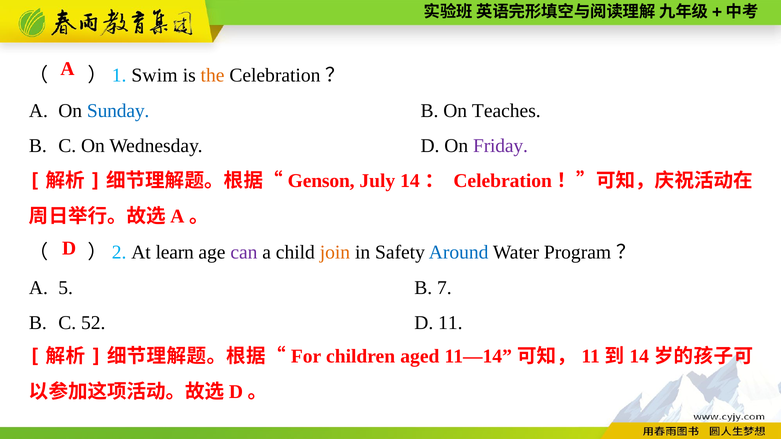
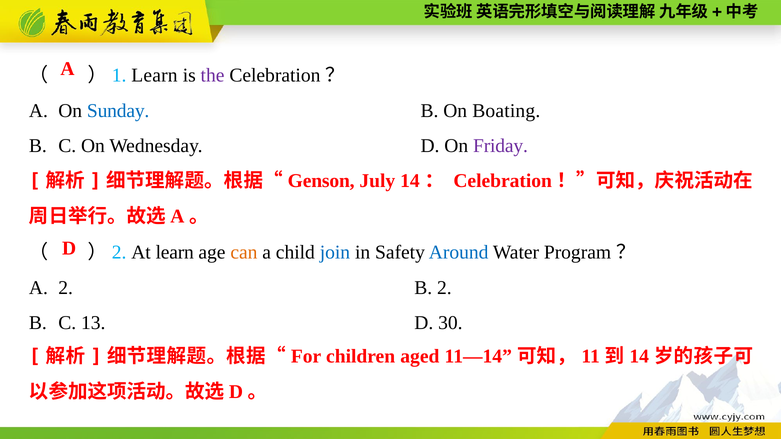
）1 Swim: Swim -> Learn (154, 76)
the colour: orange -> purple (213, 76)
Teaches: Teaches -> Boating (506, 111)
can colour: purple -> orange (244, 253)
join colour: orange -> blue (335, 253)
A 5: 5 -> 2 (66, 288)
B 7: 7 -> 2 (444, 288)
52: 52 -> 13 (93, 323)
D 11: 11 -> 30 (450, 323)
